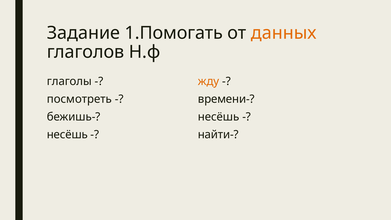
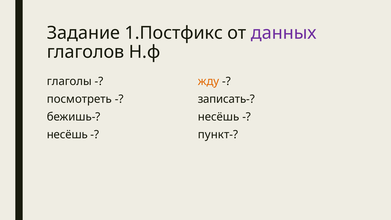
1.Помогать: 1.Помогать -> 1.Постфикс (174, 33)
данных colour: orange -> purple (284, 33)
времени-: времени- -> записать- (226, 99)
найти-: найти- -> пункт- (218, 134)
